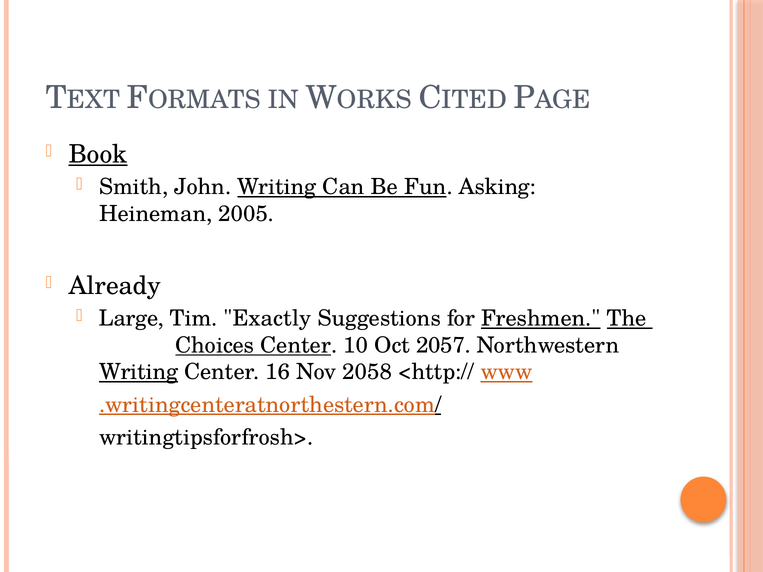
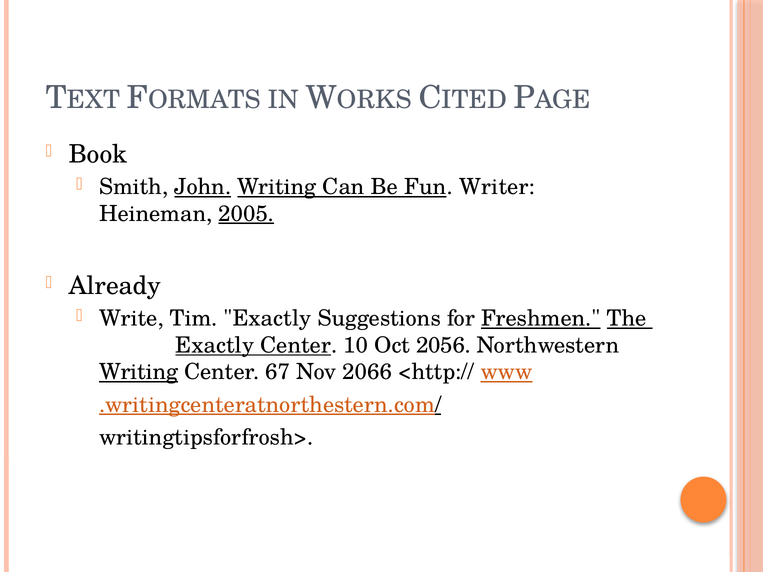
Book underline: present -> none (98, 154)
John underline: none -> present (203, 187)
Asking: Asking -> Writer (497, 187)
2005 underline: none -> present (246, 214)
Large: Large -> Write (131, 319)
Choices: Choices -> Exactly (215, 345)
2057: 2057 -> 2056 (443, 345)
16: 16 -> 67 (278, 372)
2058: 2058 -> 2066 (367, 372)
